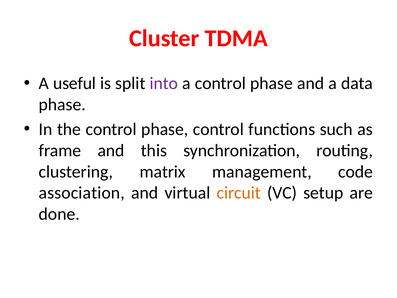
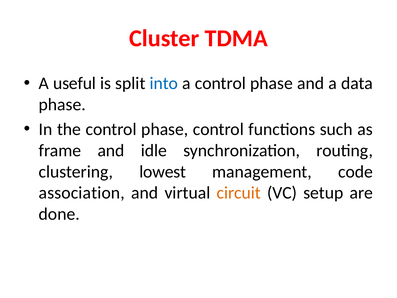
into colour: purple -> blue (164, 83)
this: this -> idle (154, 150)
matrix: matrix -> lowest (163, 172)
